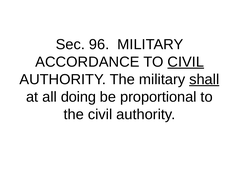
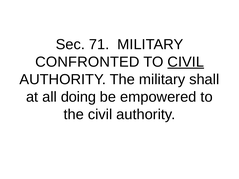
96: 96 -> 71 (99, 44)
ACCORDANCE: ACCORDANCE -> CONFRONTED (87, 62)
shall underline: present -> none (204, 79)
proportional: proportional -> empowered (158, 97)
